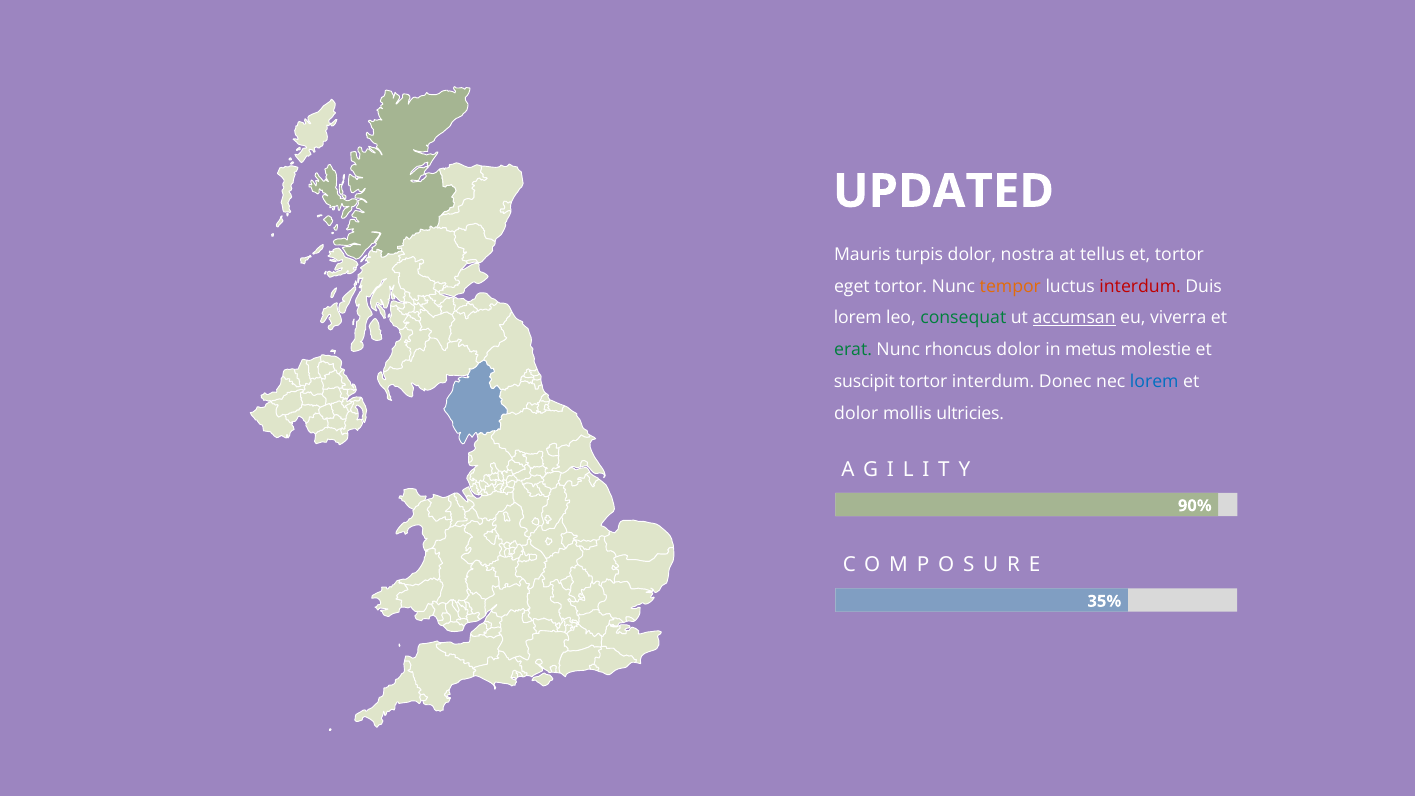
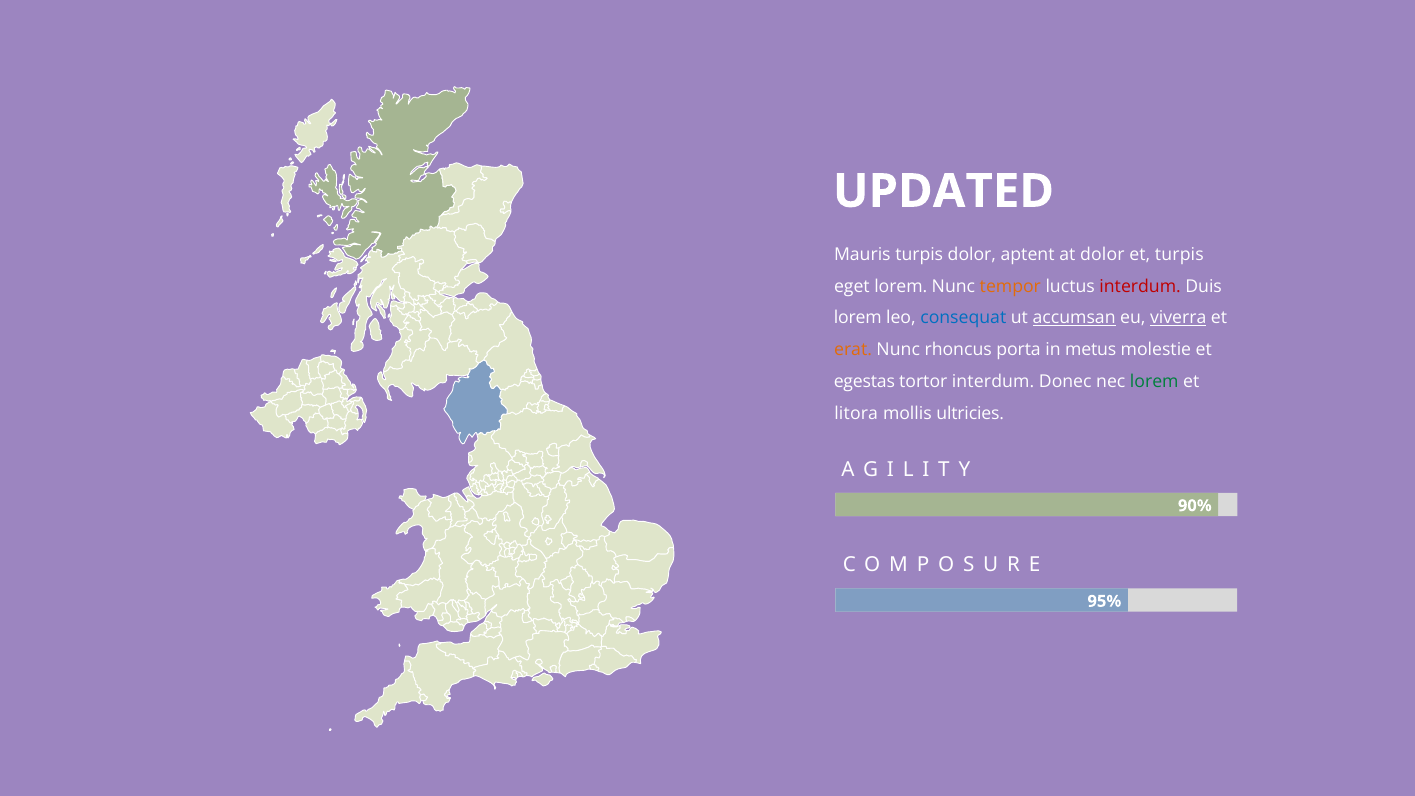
nostra: nostra -> aptent (1028, 254)
at tellus: tellus -> dolor (1102, 254)
et tortor: tortor -> turpis (1179, 254)
eget tortor: tortor -> lorem (901, 286)
consequat colour: green -> blue (963, 318)
viverra underline: none -> present (1178, 318)
erat colour: green -> orange (853, 350)
rhoncus dolor: dolor -> porta (1019, 350)
suscipit: suscipit -> egestas (864, 382)
lorem colour: blue -> green (1154, 382)
dolor: dolor -> litora (856, 414)
35%: 35% -> 95% (1104, 601)
